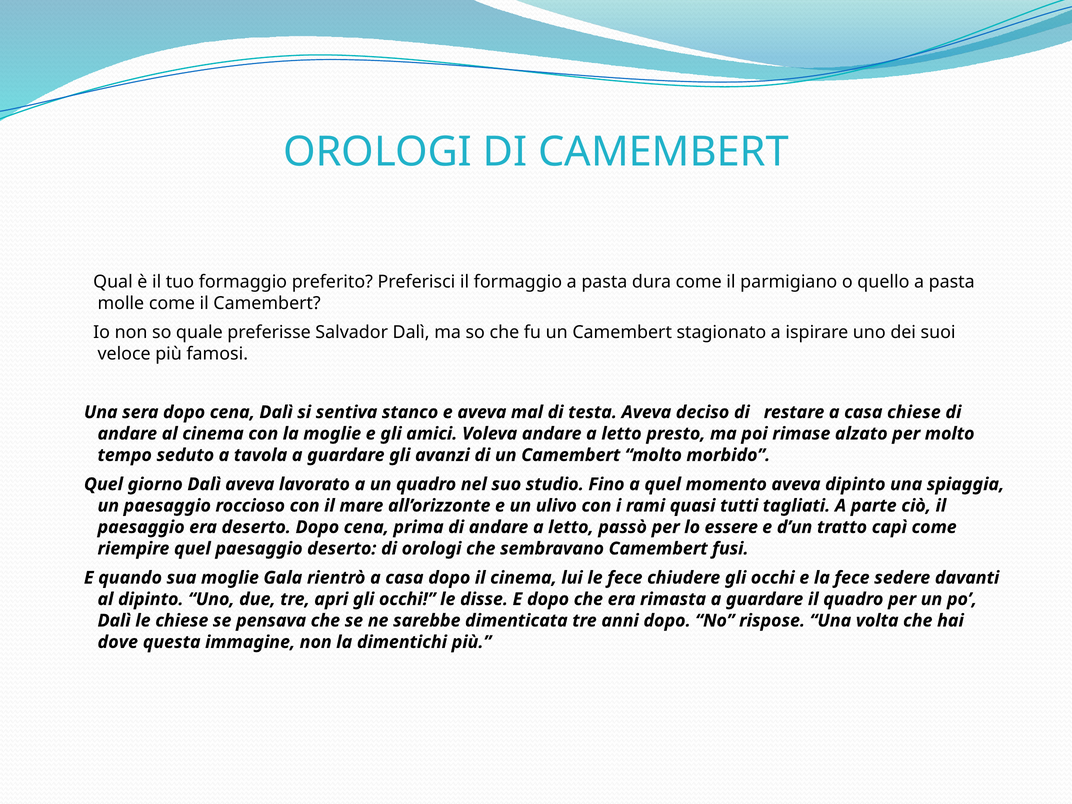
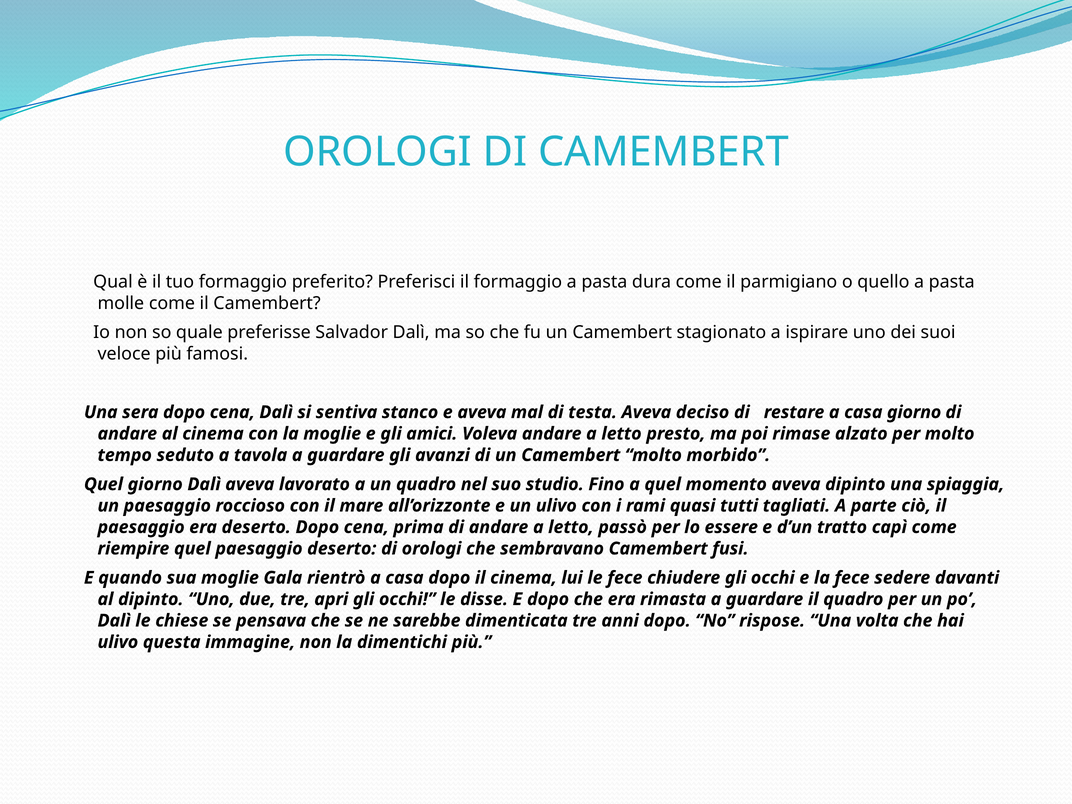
casa chiese: chiese -> giorno (914, 412)
dove: dove -> ulivo (118, 642)
